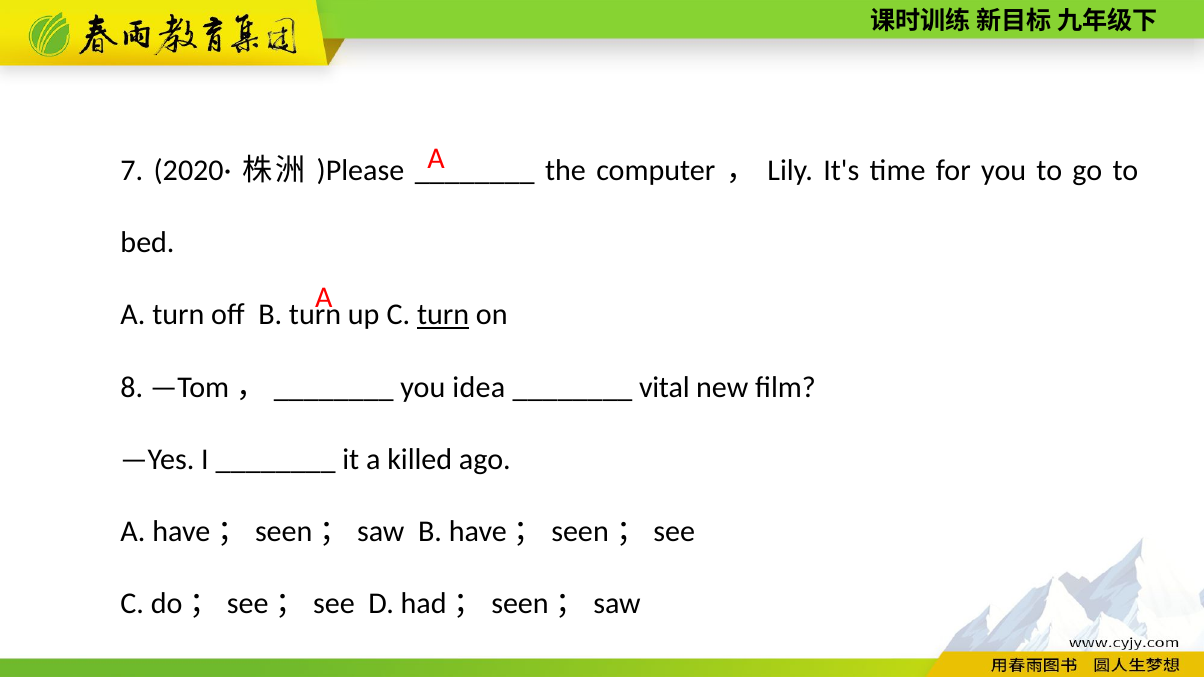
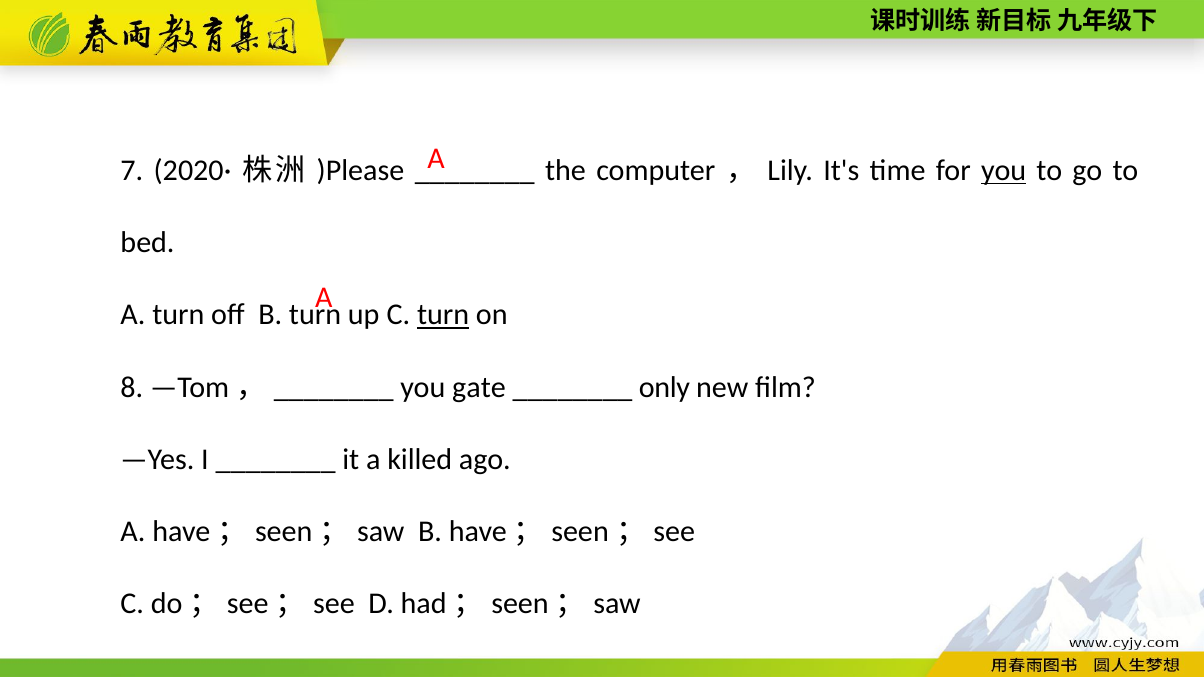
you underline: none -> present (1004, 171)
idea: idea -> gate (479, 387)
vital: vital -> only (664, 387)
